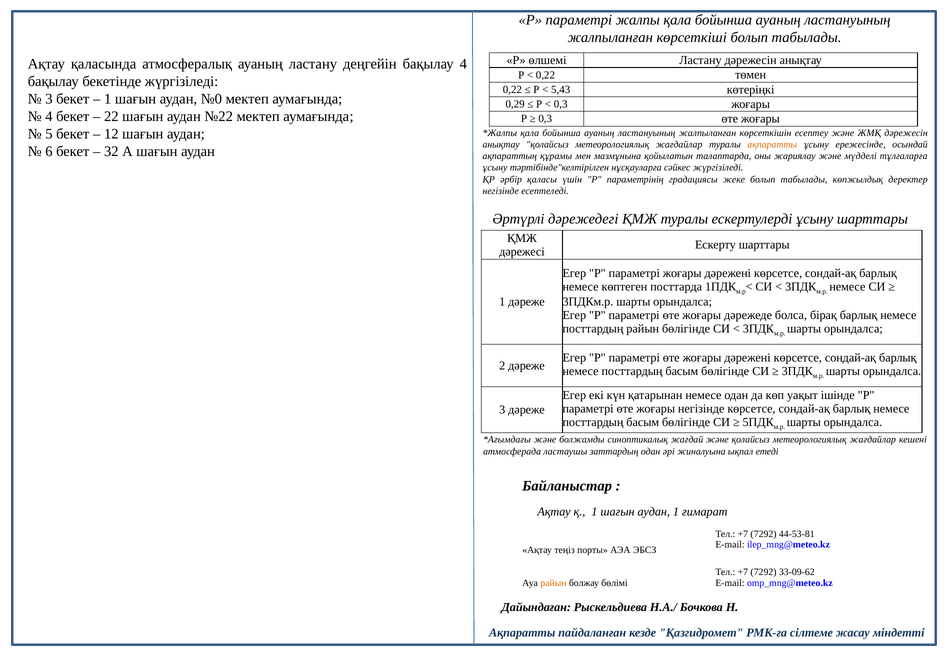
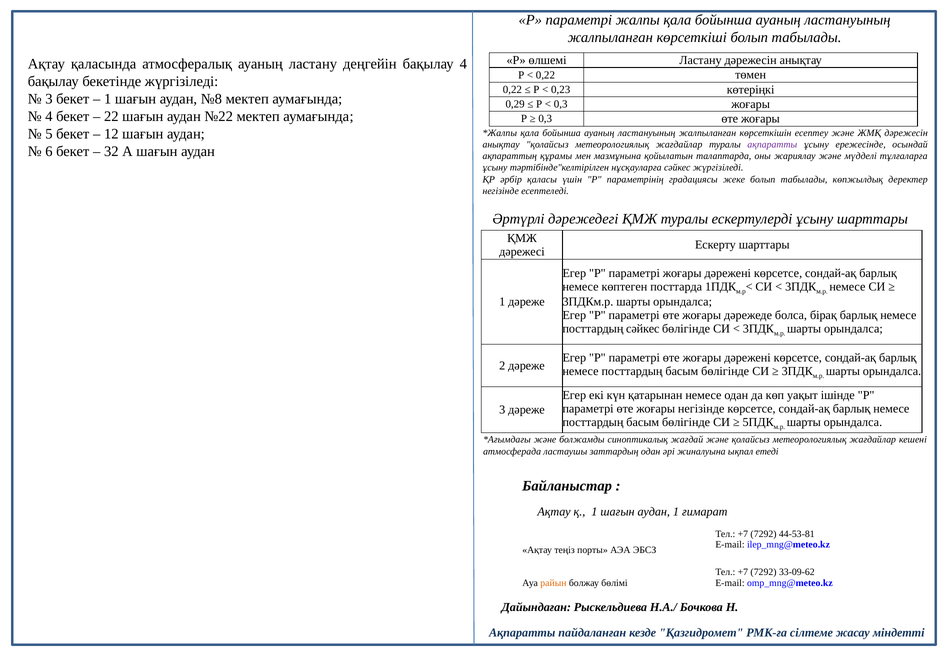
5,43: 5,43 -> 0,23 (561, 90)
№0: №0 -> №8 (211, 99)
ақпаратты colour: orange -> purple (772, 145)
посттардың райын: райын -> сәйкес (643, 329)
